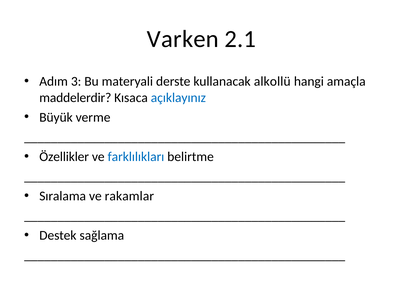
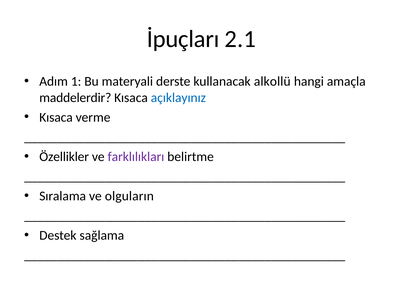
Varken: Varken -> İpuçları (183, 39)
3: 3 -> 1 (76, 82)
Büyük: Büyük -> Kısaca (56, 117)
farklılıkları colour: blue -> purple (136, 157)
rakamlar: rakamlar -> olguların (129, 196)
